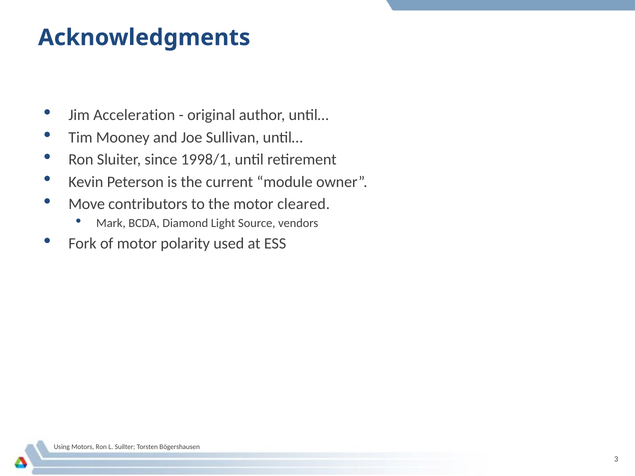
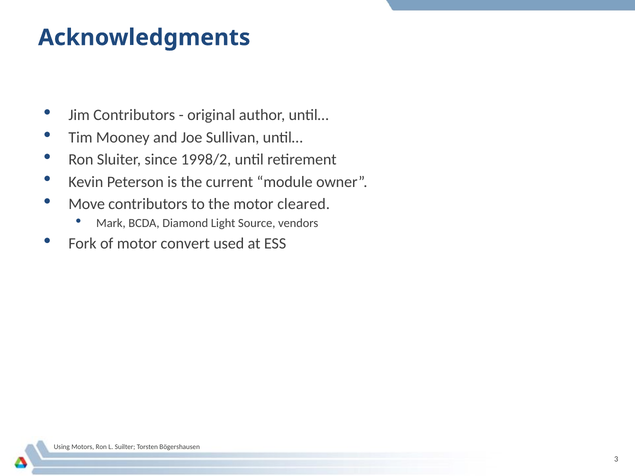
Jim Acceleration: Acceleration -> Contributors (134, 115)
1998/1: 1998/1 -> 1998/2 (206, 160)
polarity: polarity -> convert (185, 244)
